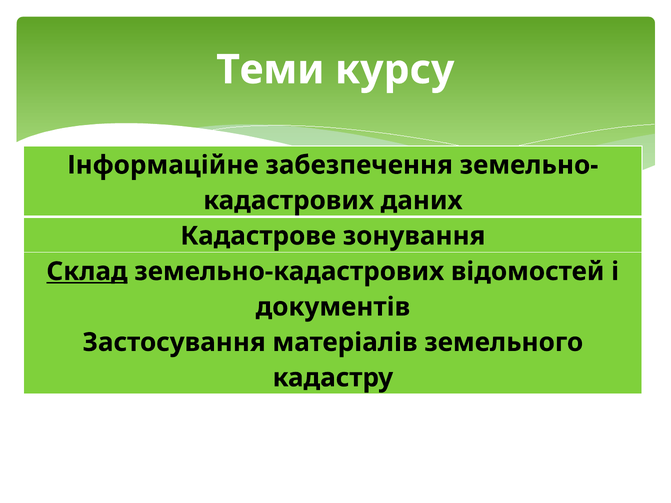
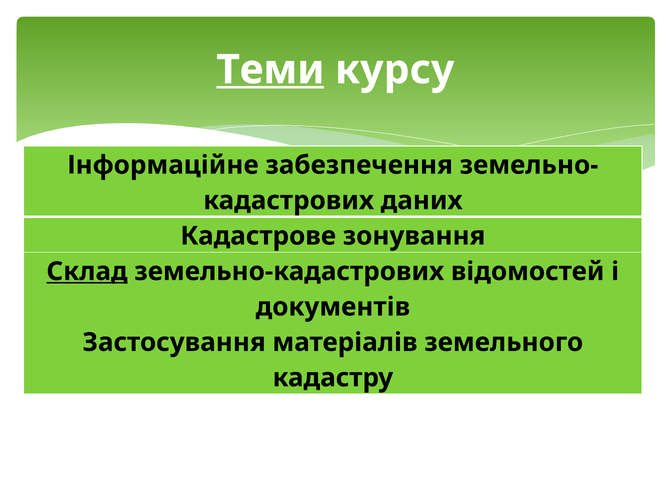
Теми underline: none -> present (270, 70)
